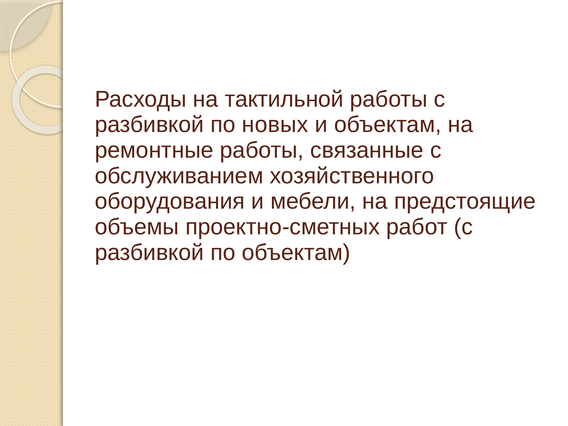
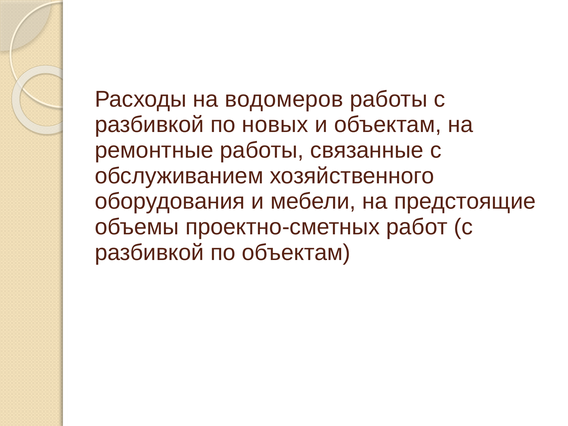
тактильной: тактильной -> водомеров (284, 99)
